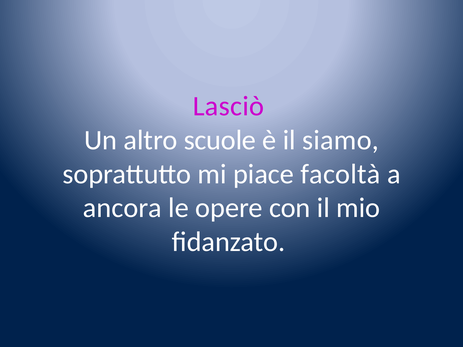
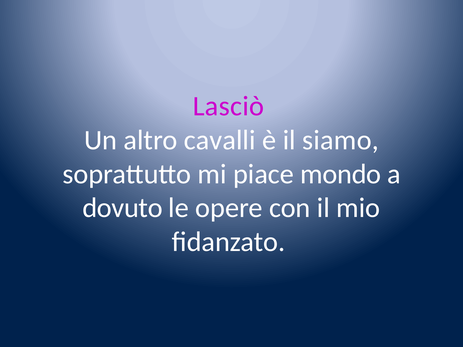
scuole: scuole -> cavalli (220, 140)
facoltà: facoltà -> mondo (341, 174)
ancora: ancora -> dovuto (122, 208)
